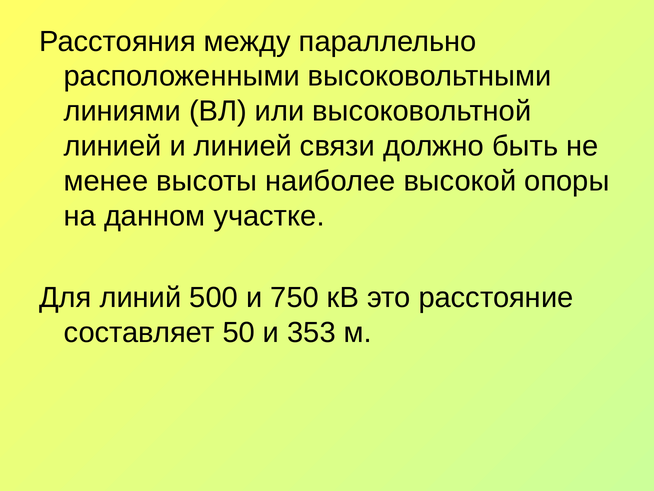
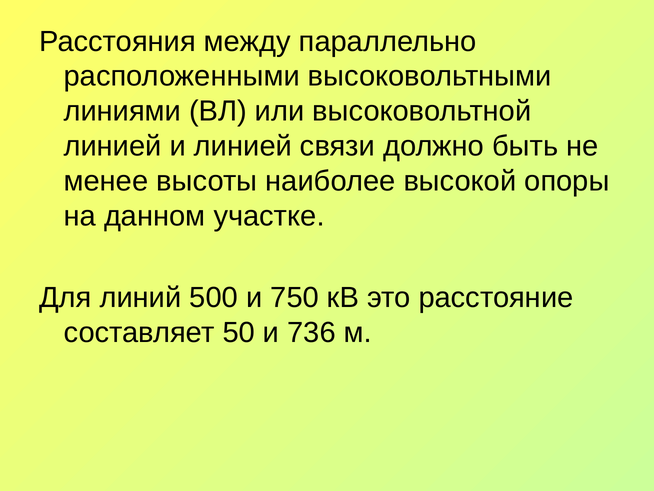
353: 353 -> 736 (312, 332)
